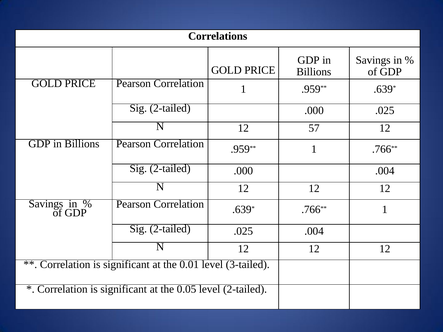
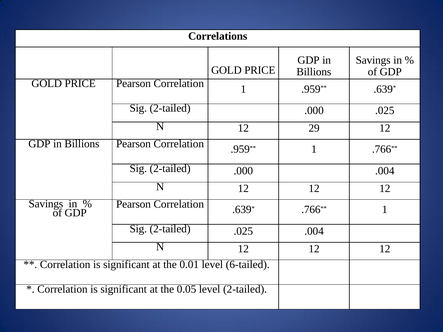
57: 57 -> 29 (314, 128)
3-tailed: 3-tailed -> 6-tailed (248, 265)
